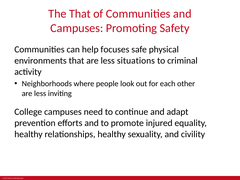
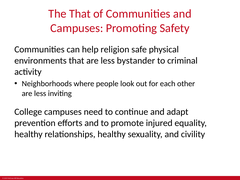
focuses: focuses -> religion (115, 49)
situations: situations -> bystander (136, 61)
